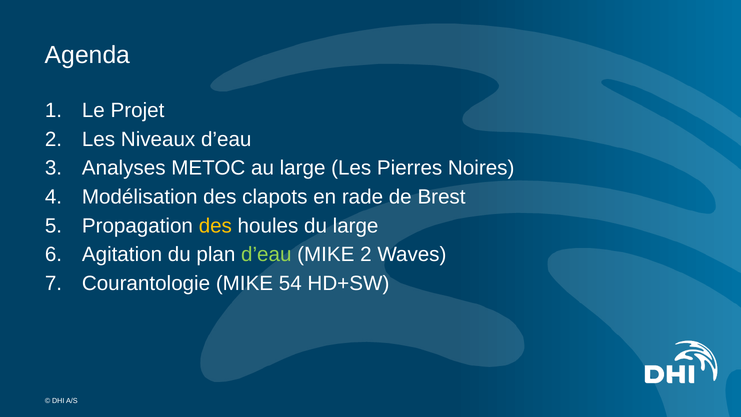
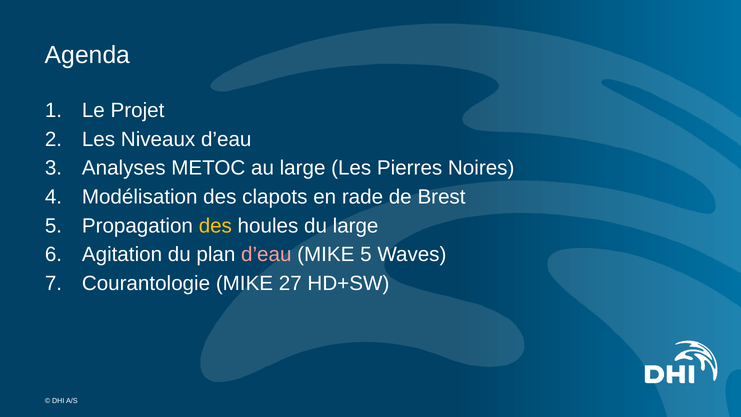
d’eau colour: light green -> pink (266, 255)
MIKE 2: 2 -> 5 (366, 255)
54: 54 -> 27 (290, 283)
